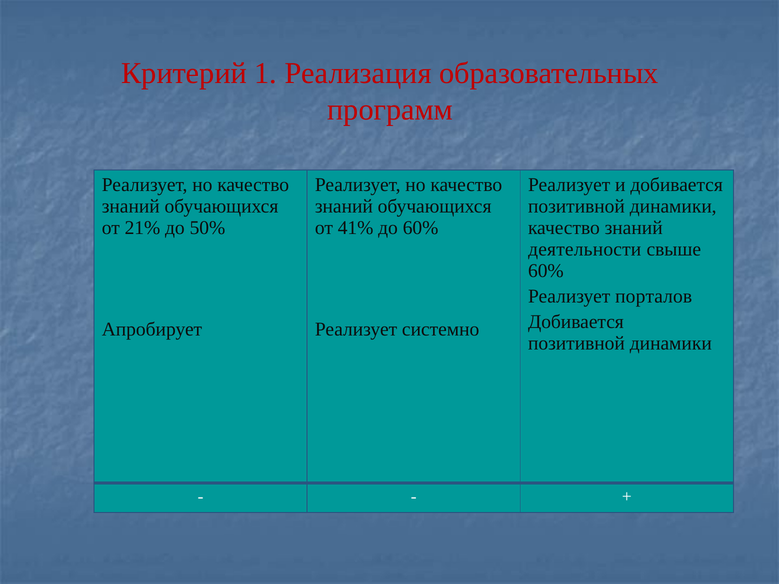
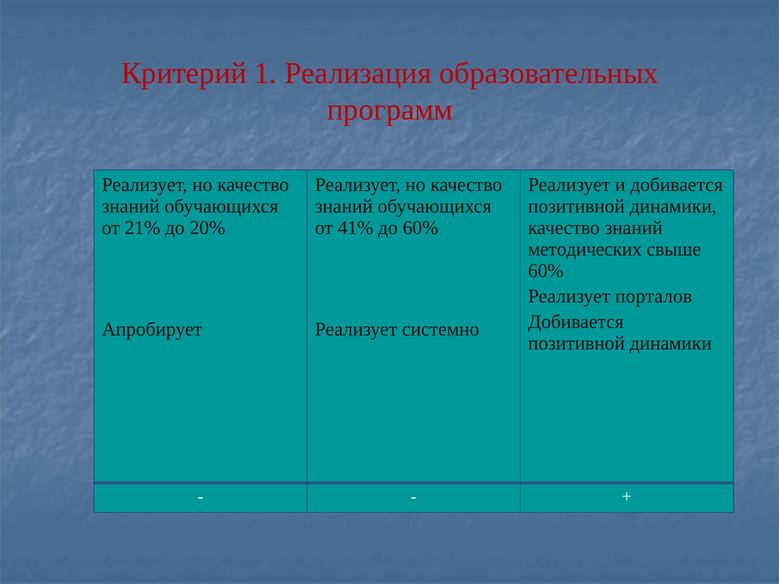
50%: 50% -> 20% (207, 228)
деятельности: деятельности -> методических (585, 249)
